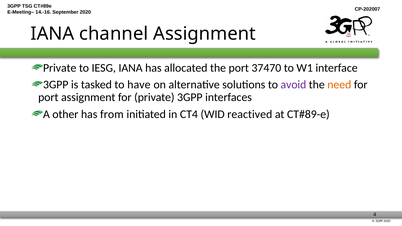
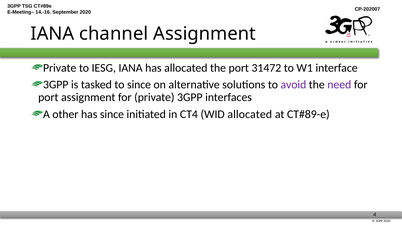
37470: 37470 -> 31472 (266, 68)
to have: have -> since (139, 85)
need colour: orange -> purple (339, 85)
has from: from -> since (112, 114)
WID reactived: reactived -> allocated (250, 114)
